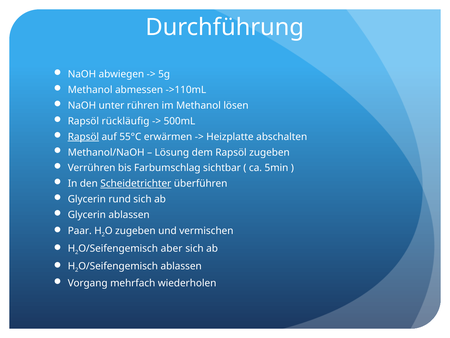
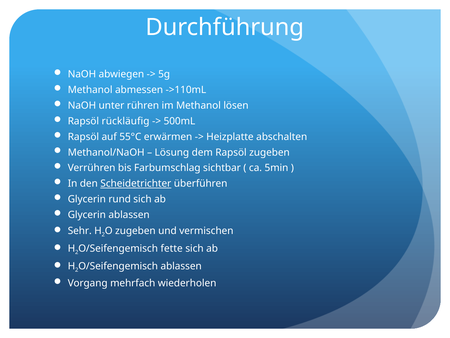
Rapsöl underline: present -> none (83, 137)
Paar: Paar -> Sehr (80, 231)
aber: aber -> fette (172, 248)
